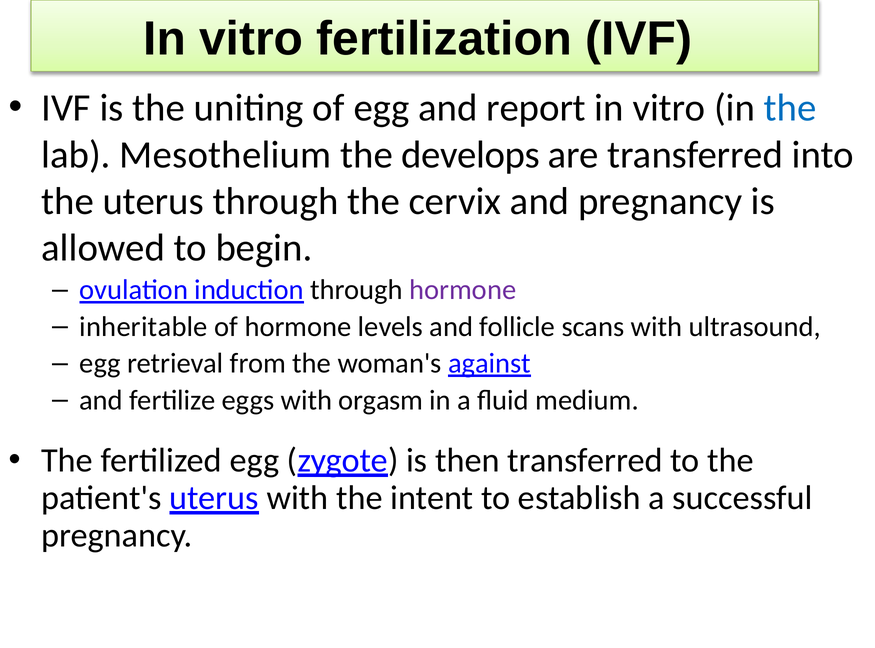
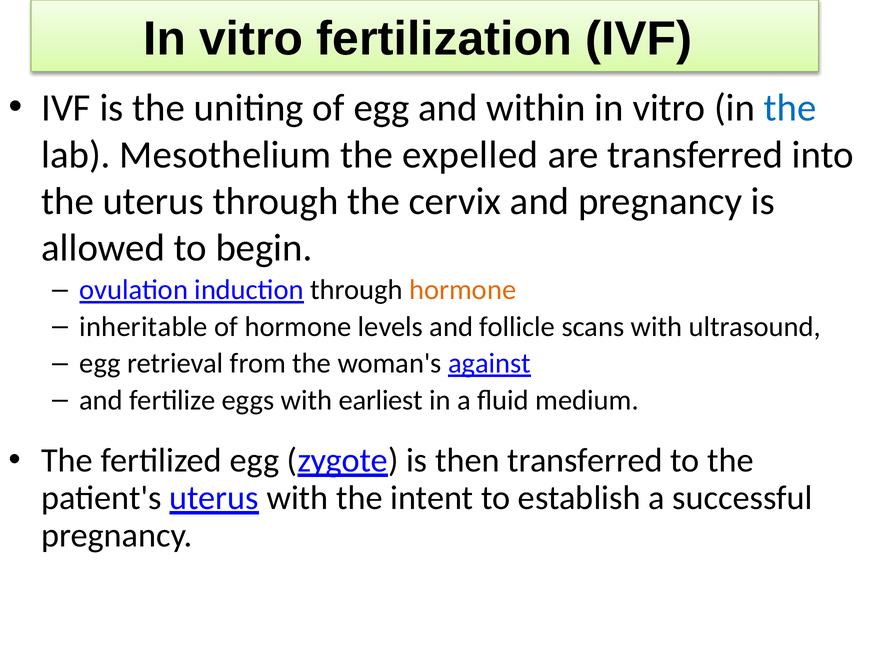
report: report -> within (536, 108)
develops: develops -> expelled (470, 155)
hormone colour: purple -> orange (463, 290)
orgasm: orgasm -> earliest (381, 400)
